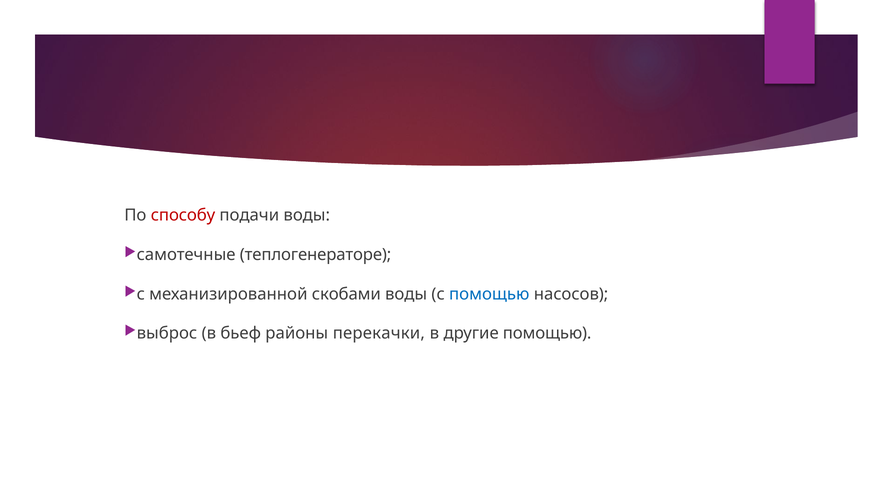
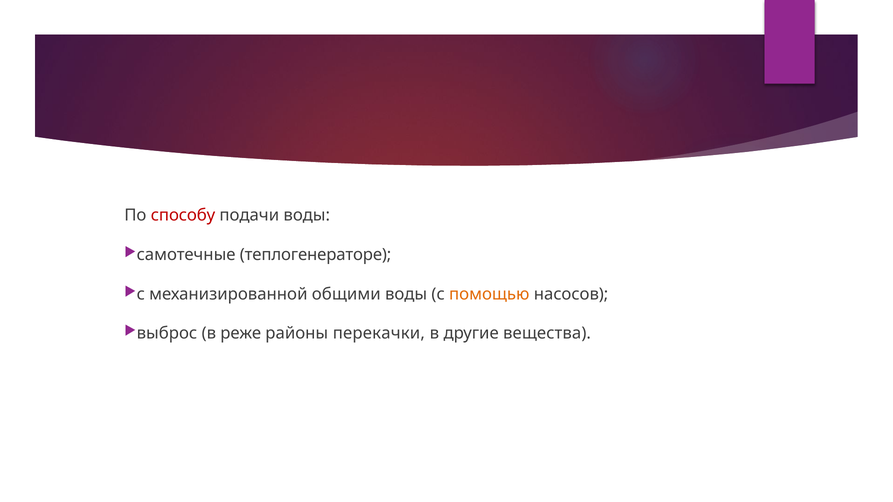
скобами: скобами -> общими (346, 294)
помощью colour: blue -> orange (489, 294)
бьеф: бьеф -> реже (241, 334)
другие помощью: помощью -> вещества (547, 334)
